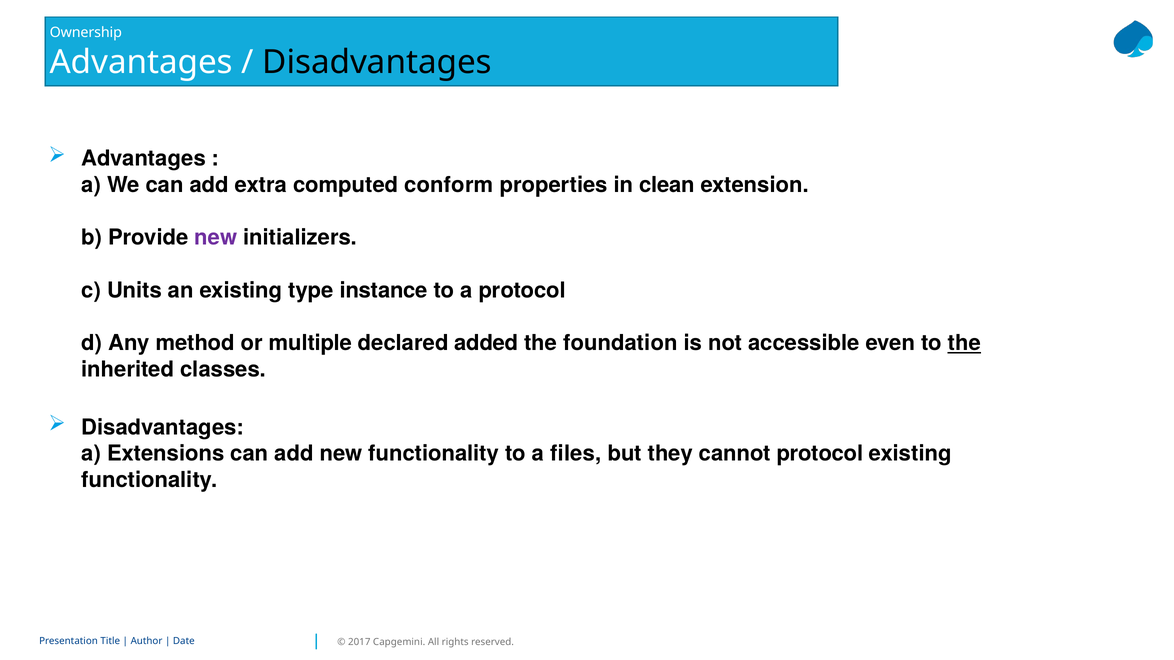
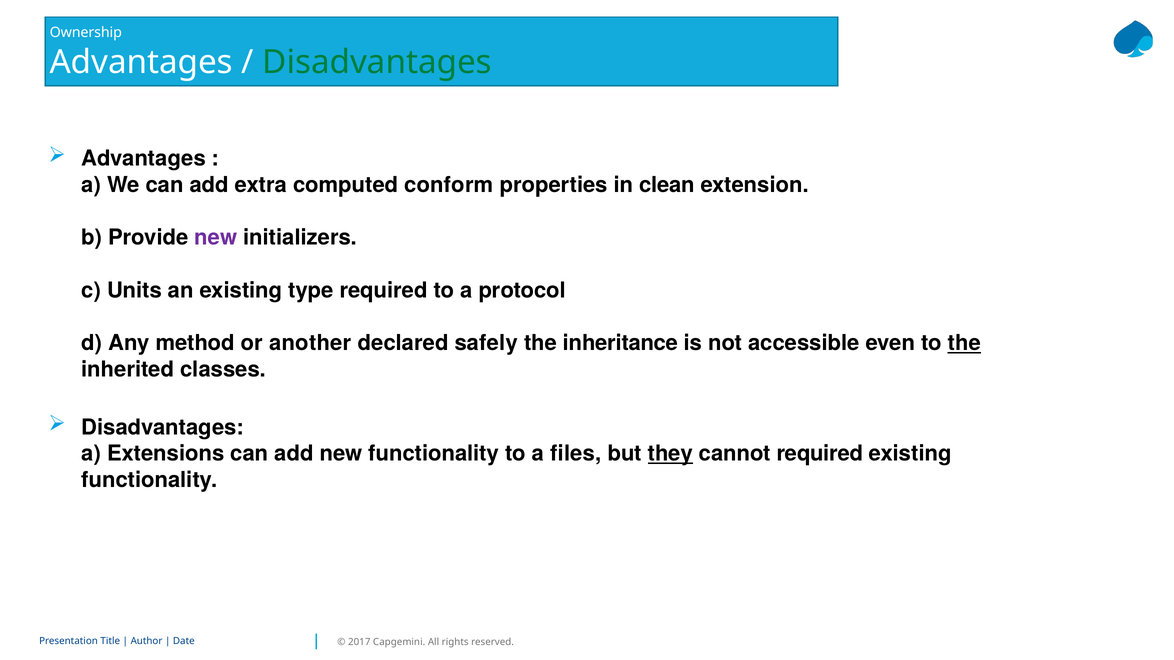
Disadvantages colour: black -> green (377, 62)
type instance: instance -> required (384, 291)
multiple: multiple -> another (310, 343)
added: added -> safely (486, 343)
foundation: foundation -> inheritance (621, 343)
they underline: none -> present (670, 454)
cannot protocol: protocol -> required (820, 454)
